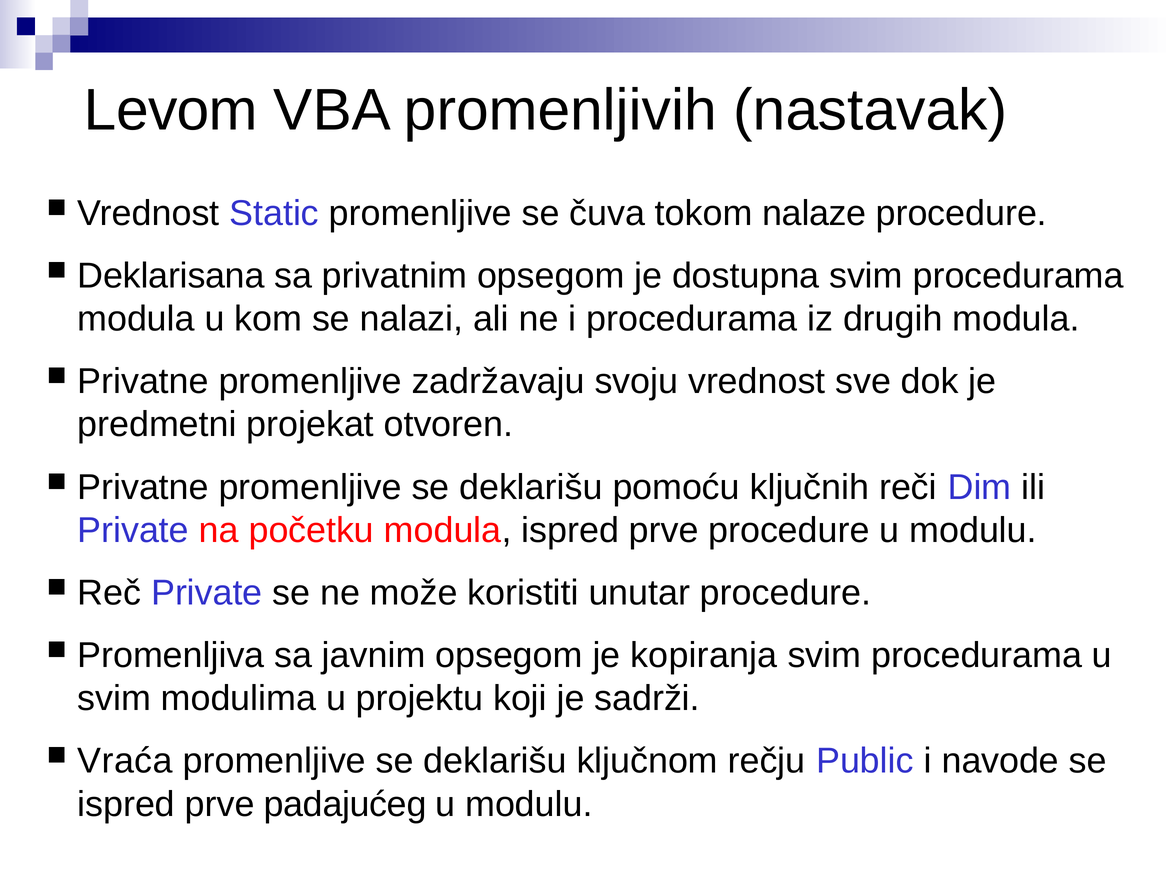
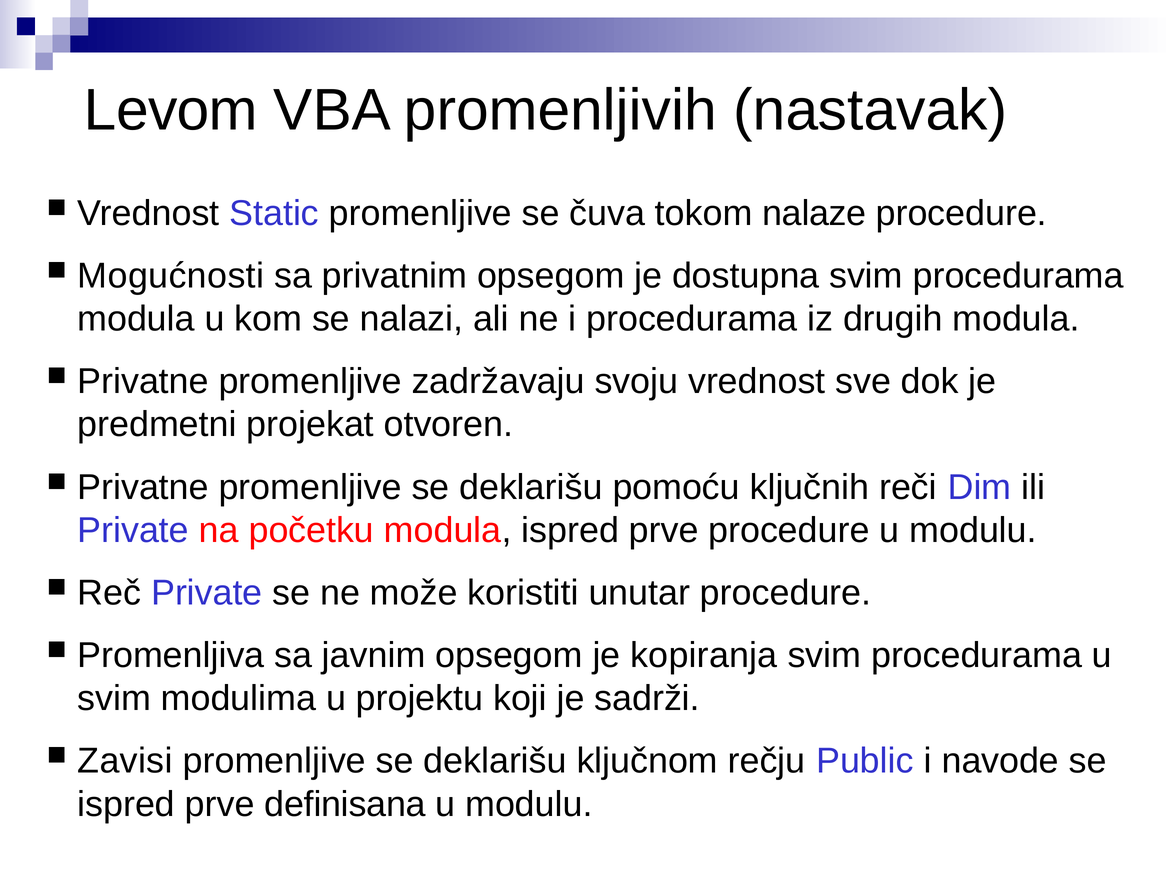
Deklarisana: Deklarisana -> Mogućnosti (171, 276)
Vraća: Vraća -> Zavisi (125, 761)
padajućeg: padajućeg -> definisana (345, 804)
